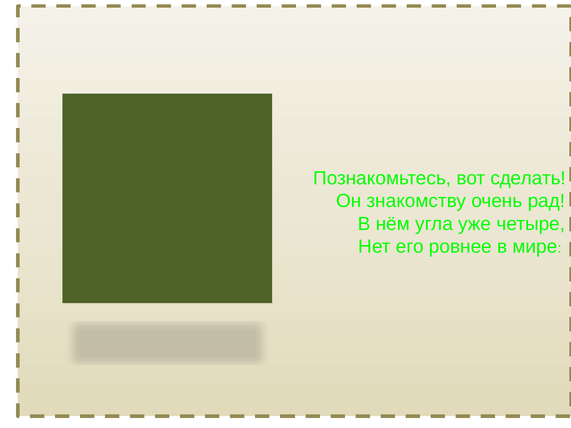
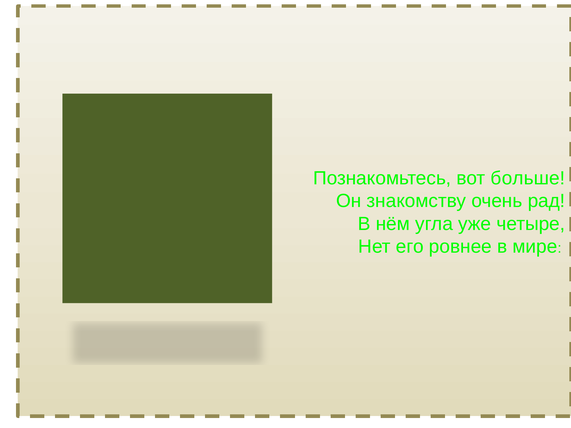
сделать: сделать -> больше (528, 178)
